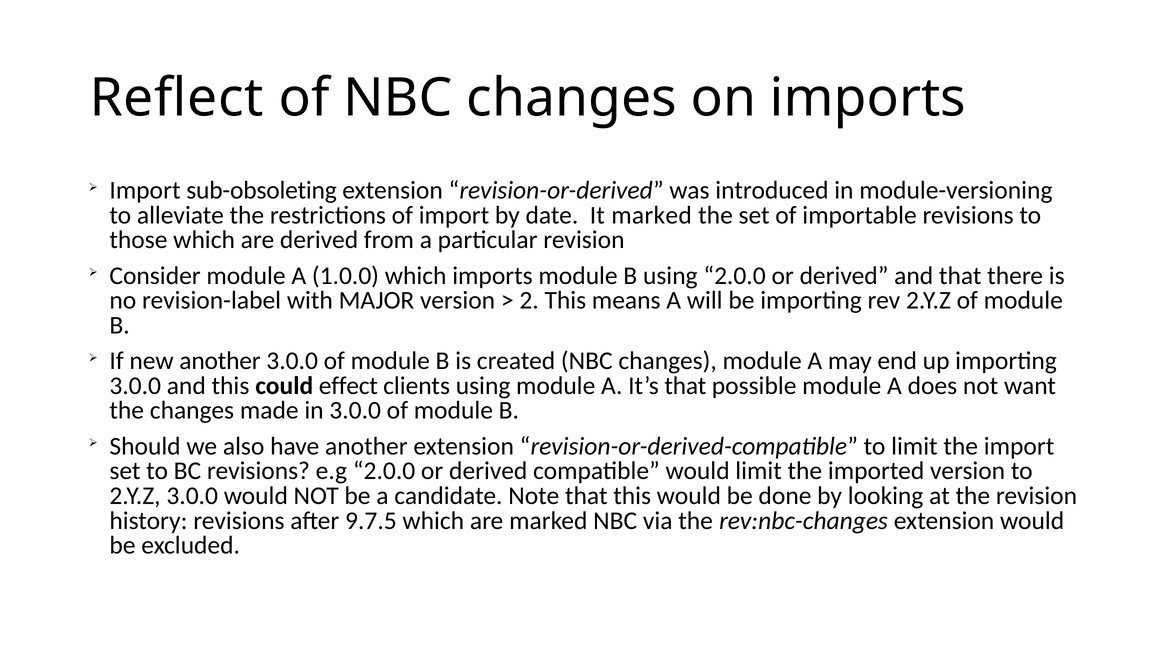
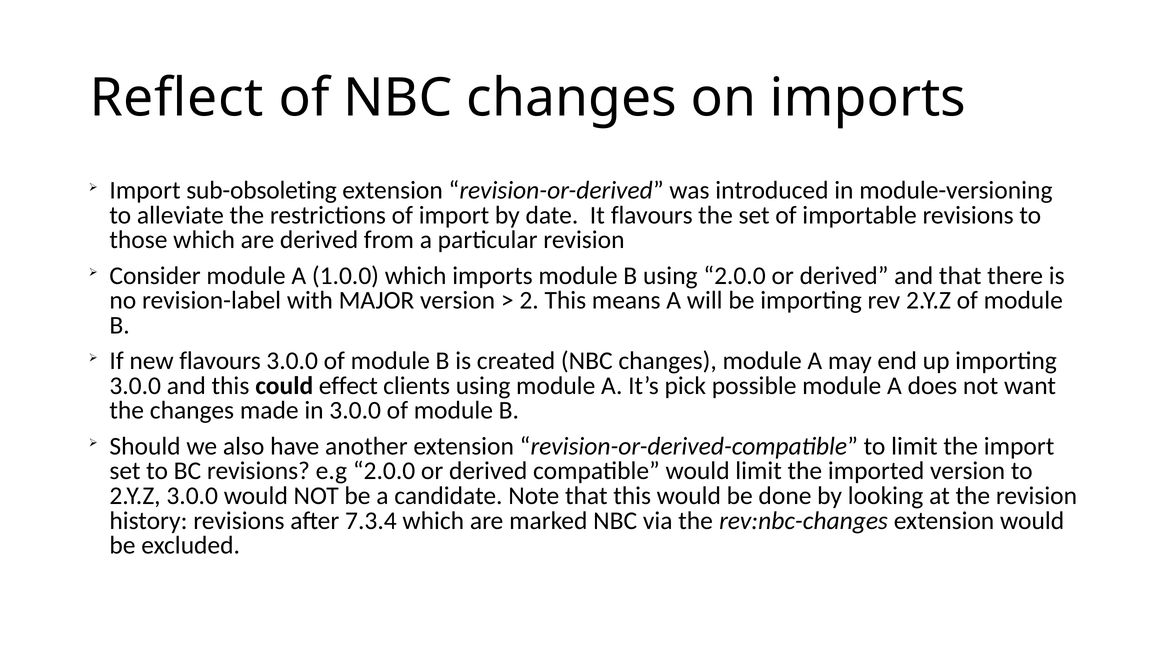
It marked: marked -> flavours (652, 215)
new another: another -> flavours (220, 361)
It’s that: that -> pick (685, 386)
9.7.5: 9.7.5 -> 7.3.4 (371, 521)
